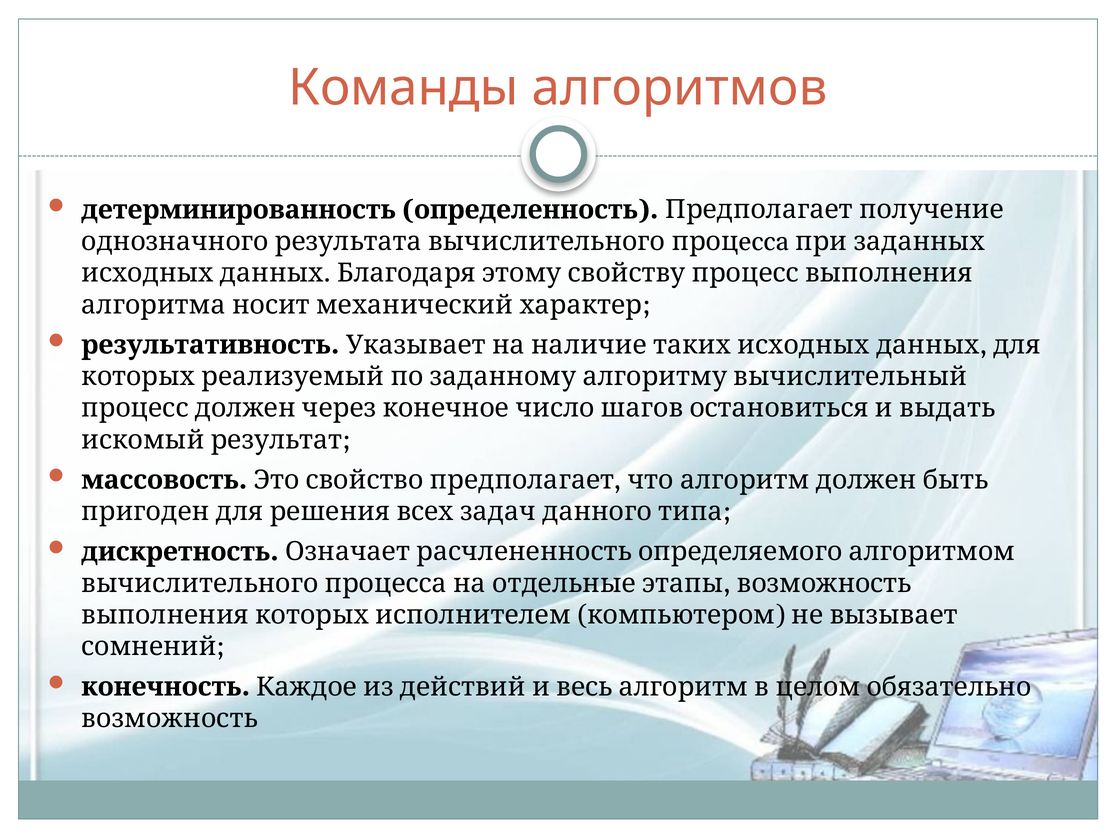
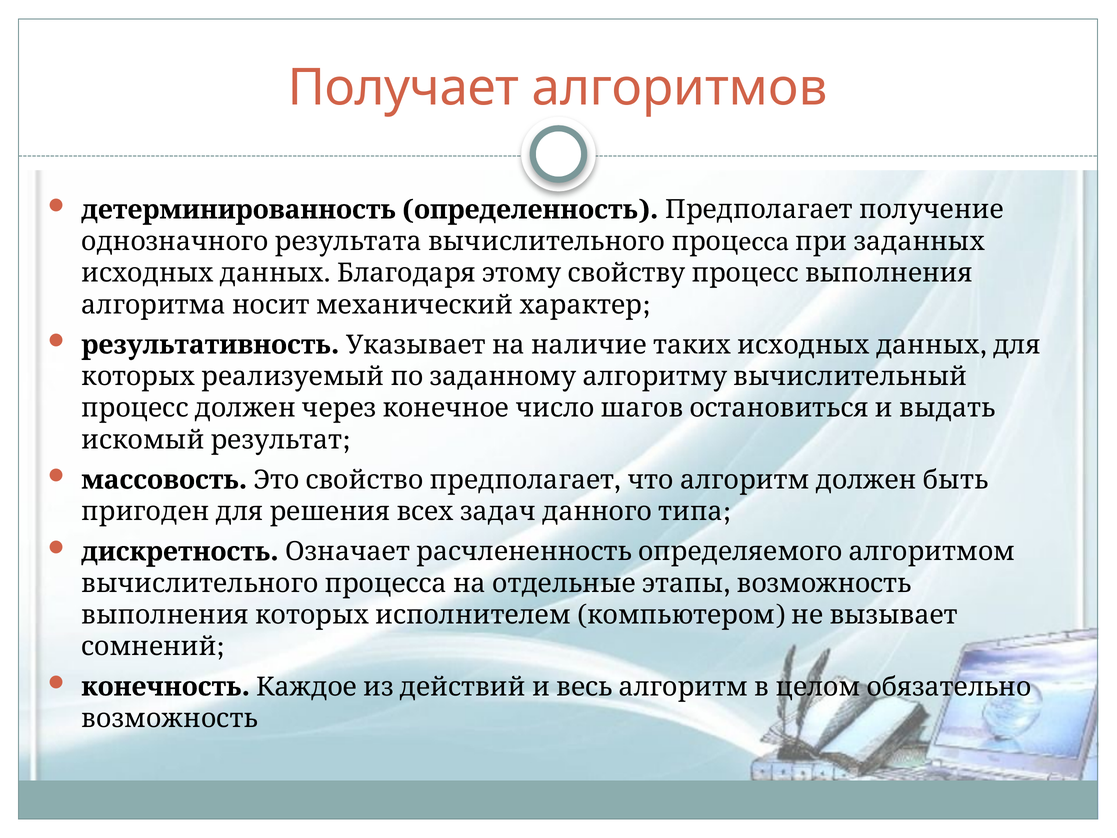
Команды: Команды -> Получает (403, 88)
